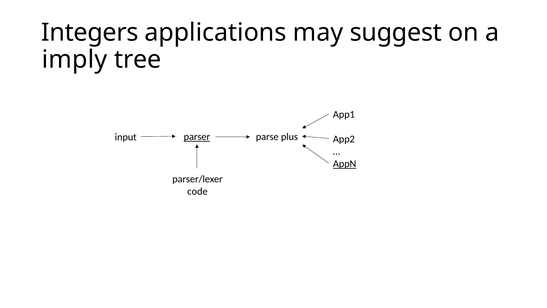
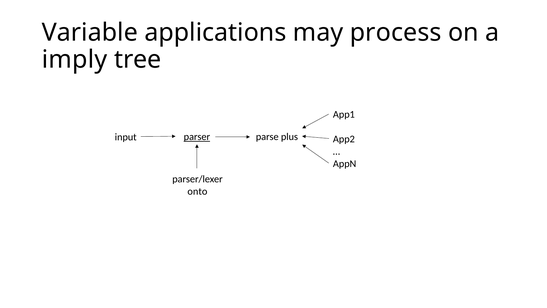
Integers: Integers -> Variable (90, 32)
suggest: suggest -> process (396, 32)
AppN underline: present -> none (345, 164)
code: code -> onto (197, 191)
